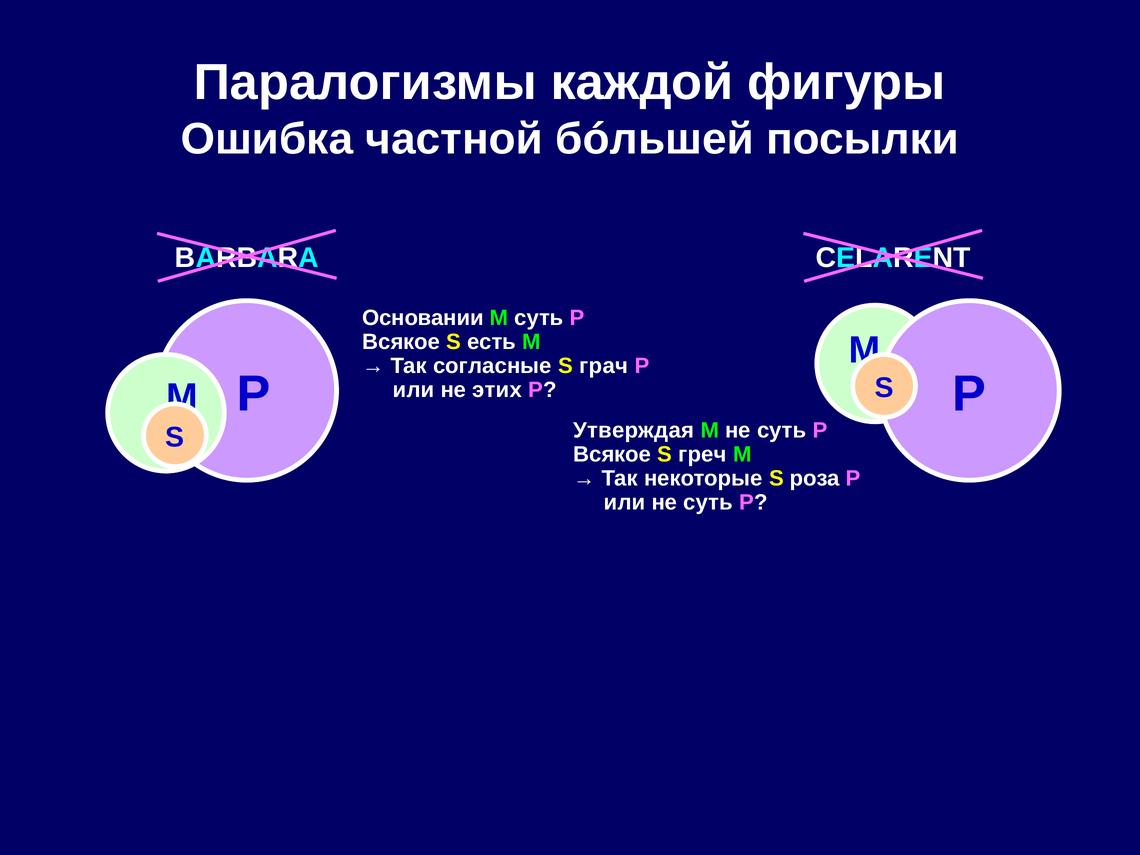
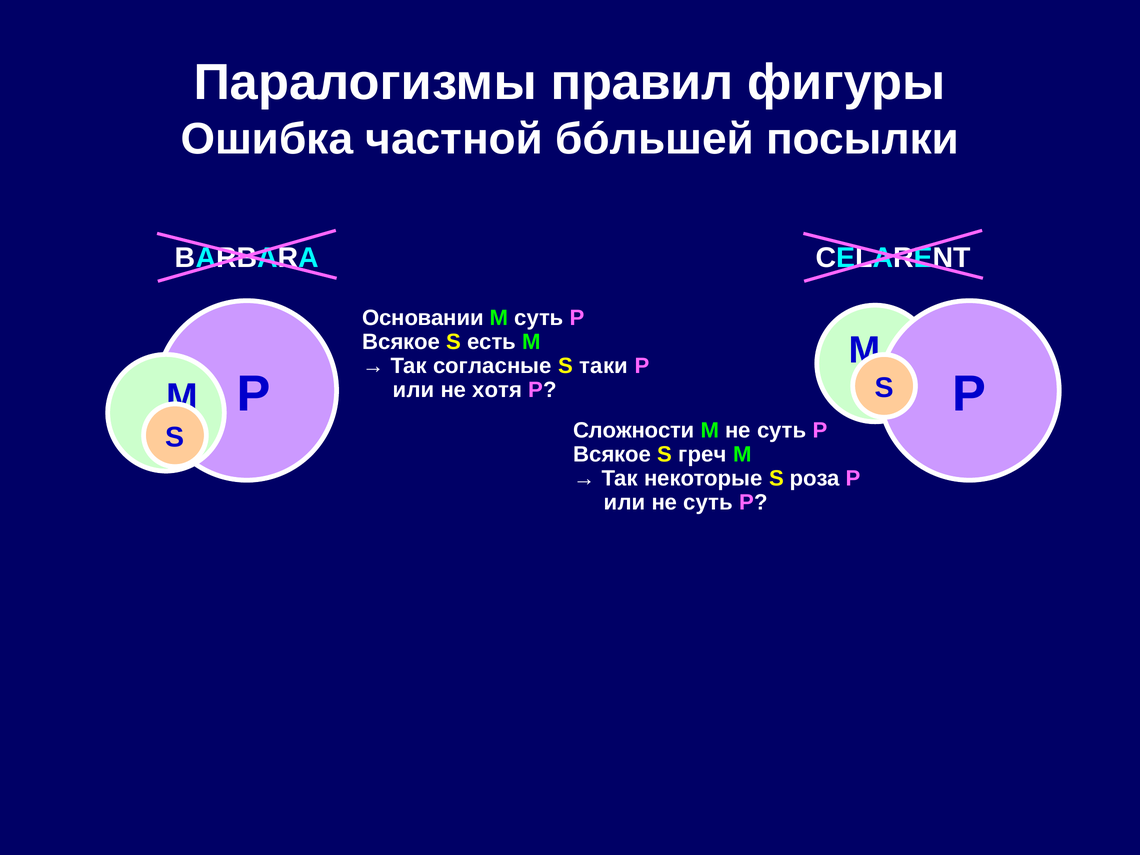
каждой: каждой -> правил (642, 82)
грач: грач -> таки (604, 366)
этих: этих -> хотя (497, 390)
Утверждая: Утверждая -> Сложности (634, 430)
